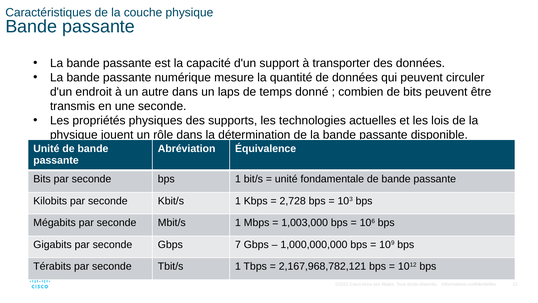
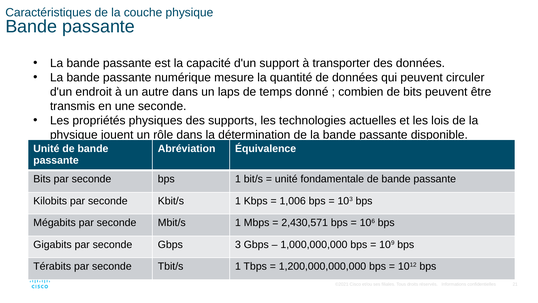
2,728: 2,728 -> 1,006 (293, 201)
1,003,000: 1,003,000 -> 2,430,571 (305, 223)
7: 7 -> 3 (238, 244)
2,167,968,782,121: 2,167,968,782,121 -> 1,200,000,000,000 (322, 266)
